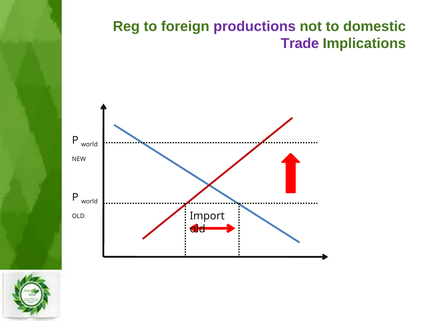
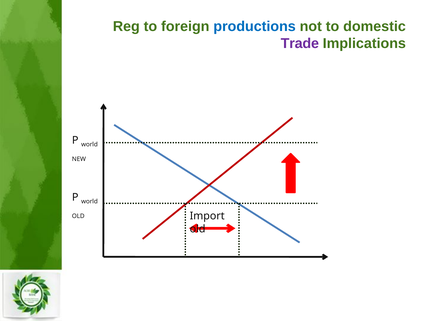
productions colour: purple -> blue (255, 26)
